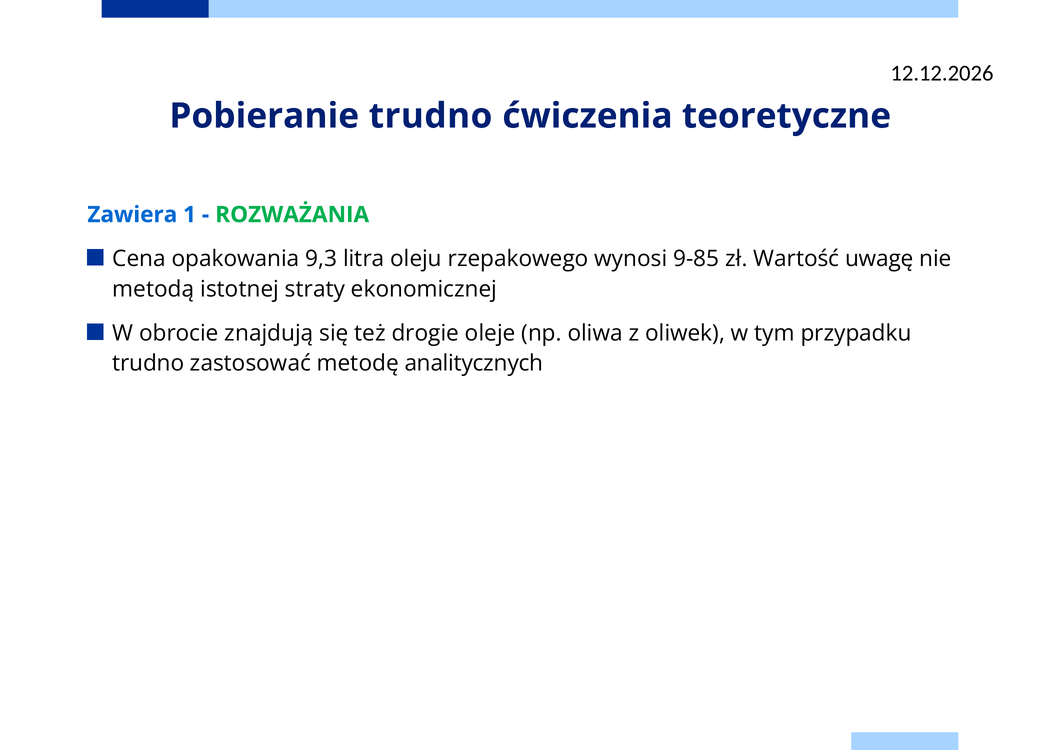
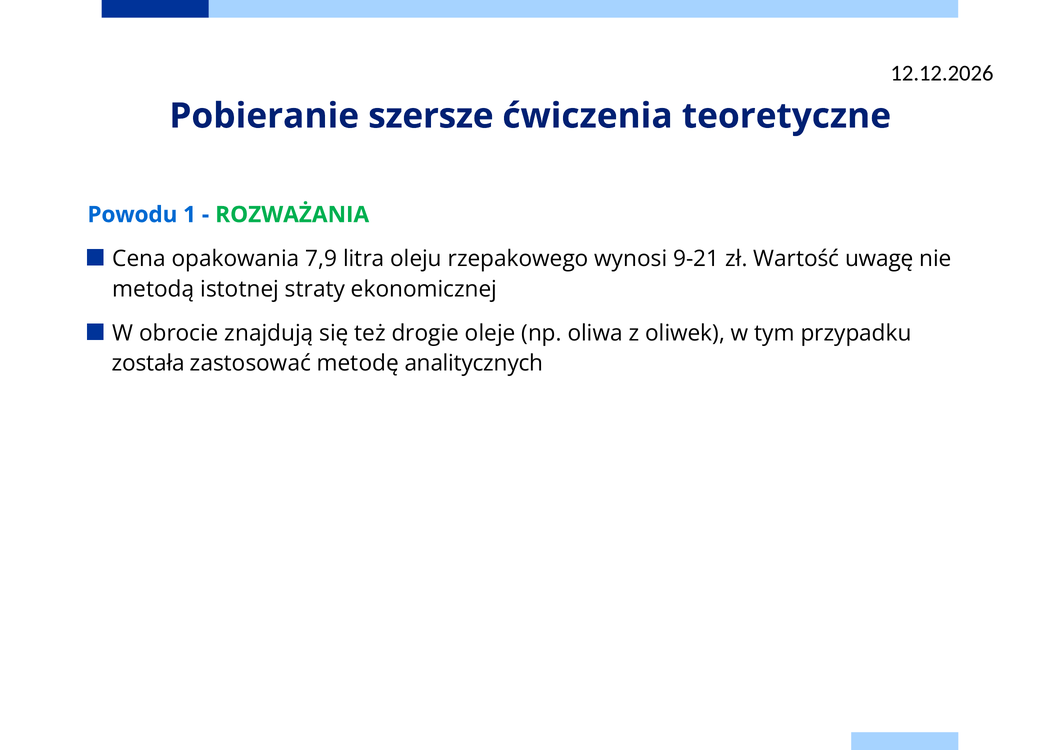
Pobieranie trudno: trudno -> szersze (431, 116)
Zawiera: Zawiera -> Powodu (132, 215)
9,3: 9,3 -> 7,9 (321, 259)
9-85: 9-85 -> 9-21 (696, 259)
trudno: trudno -> została (148, 363)
